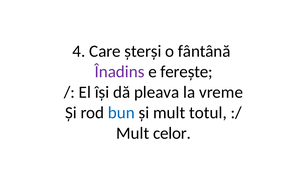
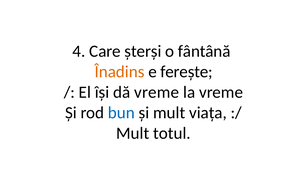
Înadins colour: purple -> orange (120, 72)
dă pleava: pleava -> vreme (157, 92)
totul: totul -> viața (208, 113)
celor: celor -> totul (172, 133)
